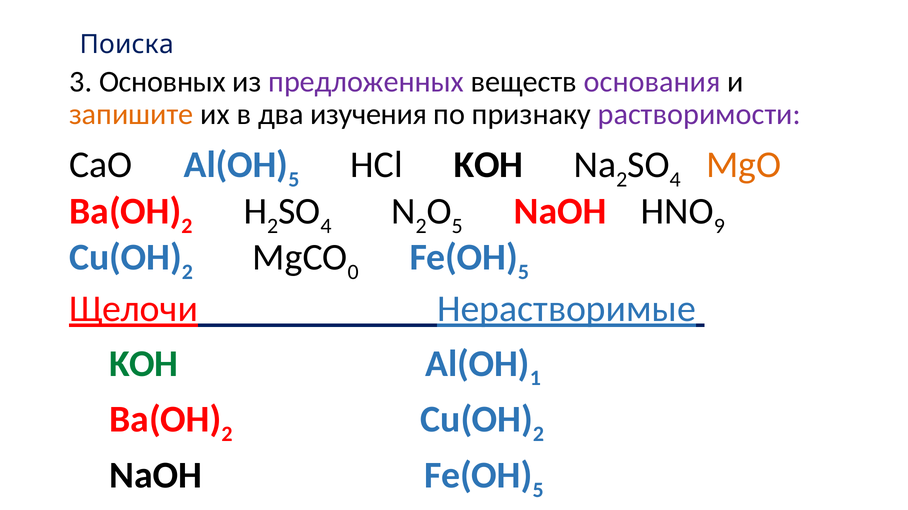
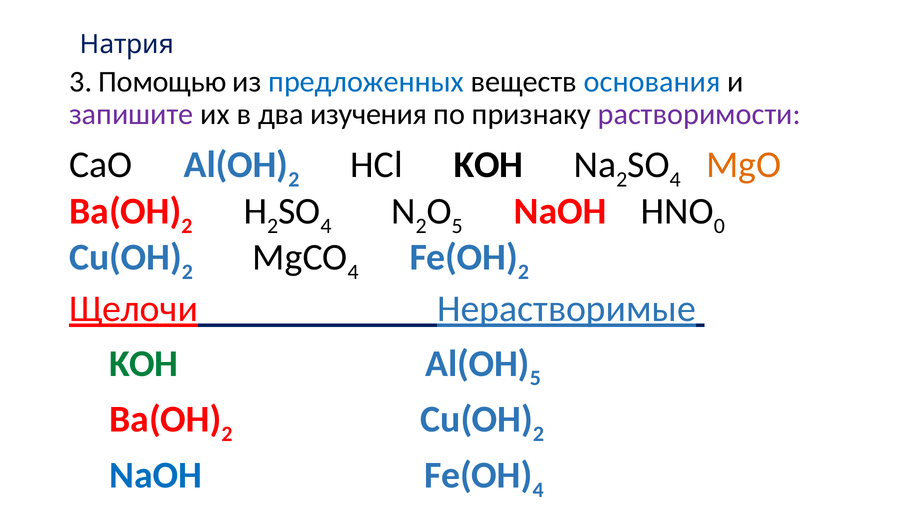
Поиска: Поиска -> Натрия (127, 45)
Основных: Основных -> Помощью (162, 82)
предложенных colour: purple -> blue (366, 82)
основания colour: purple -> blue (652, 82)
запишите colour: orange -> purple (131, 114)
5: 5 -> 2 (294, 180)
9: 9 -> 0 (719, 226)
0: 0 -> 4 (353, 273)
5: 5 -> 2 (523, 273)
1: 1 -> 5 (535, 379)
NaOH colour: black -> blue (156, 476)
5: 5 -> 4 (538, 491)
